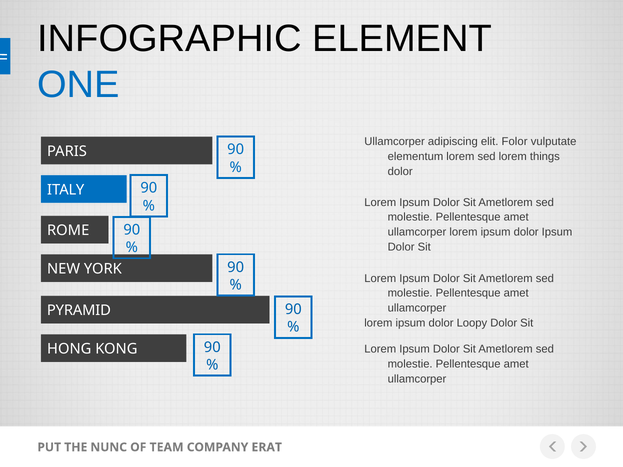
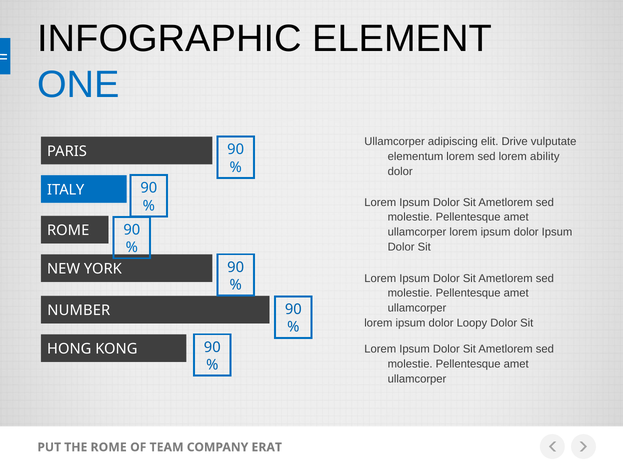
Folor: Folor -> Drive (515, 142)
things: things -> ability (545, 157)
PYRAMID: PYRAMID -> NUMBER (79, 311)
THE NUNC: NUNC -> ROME (109, 448)
